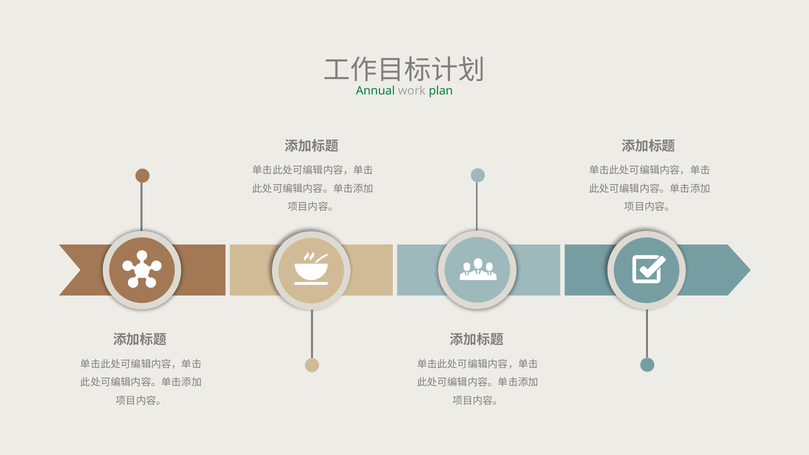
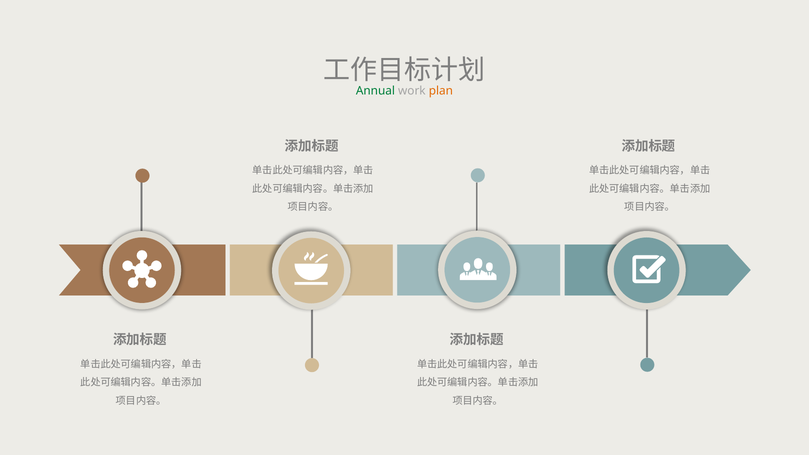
plan colour: green -> orange (441, 91)
